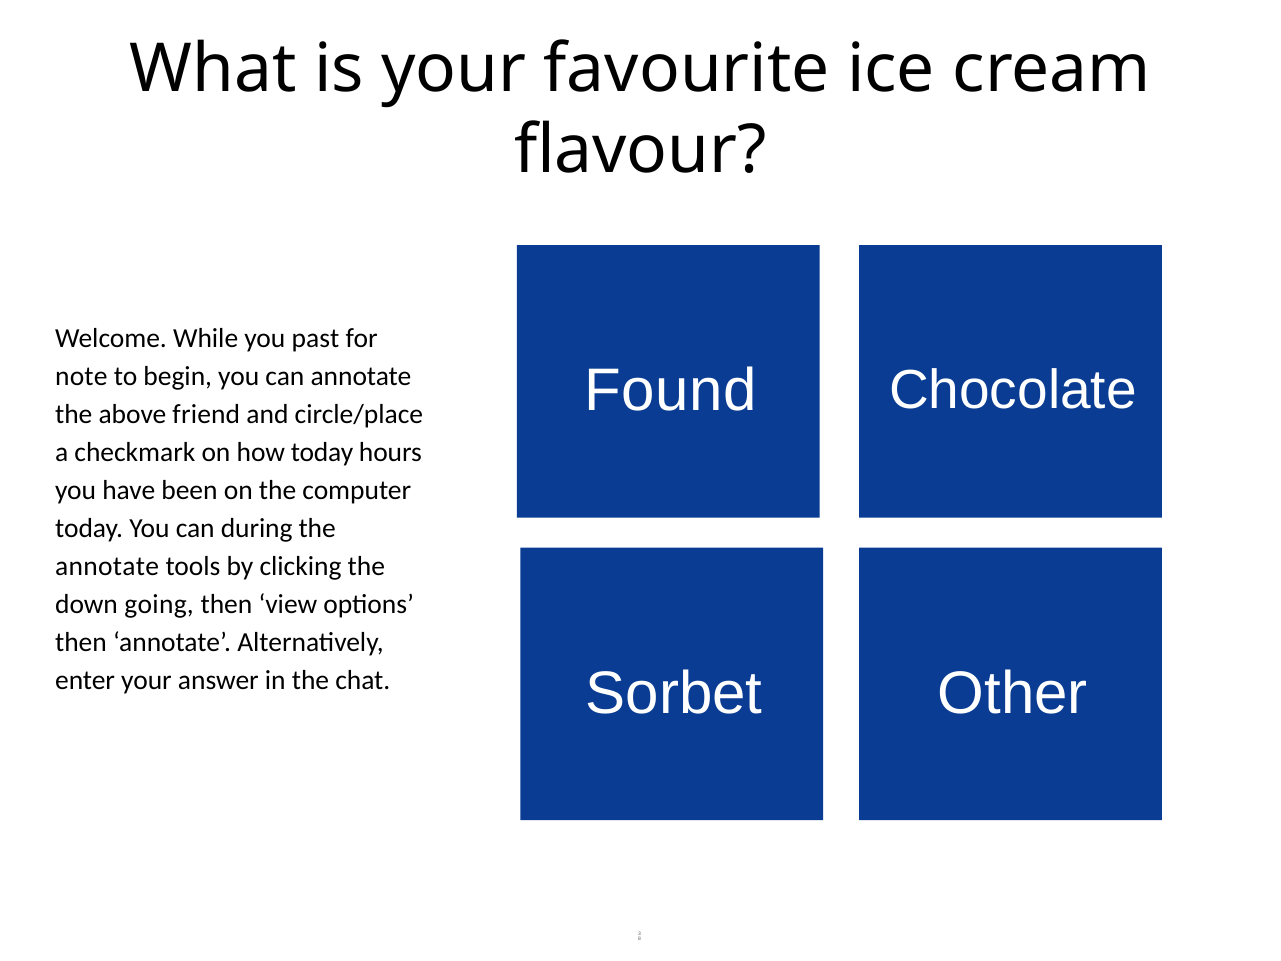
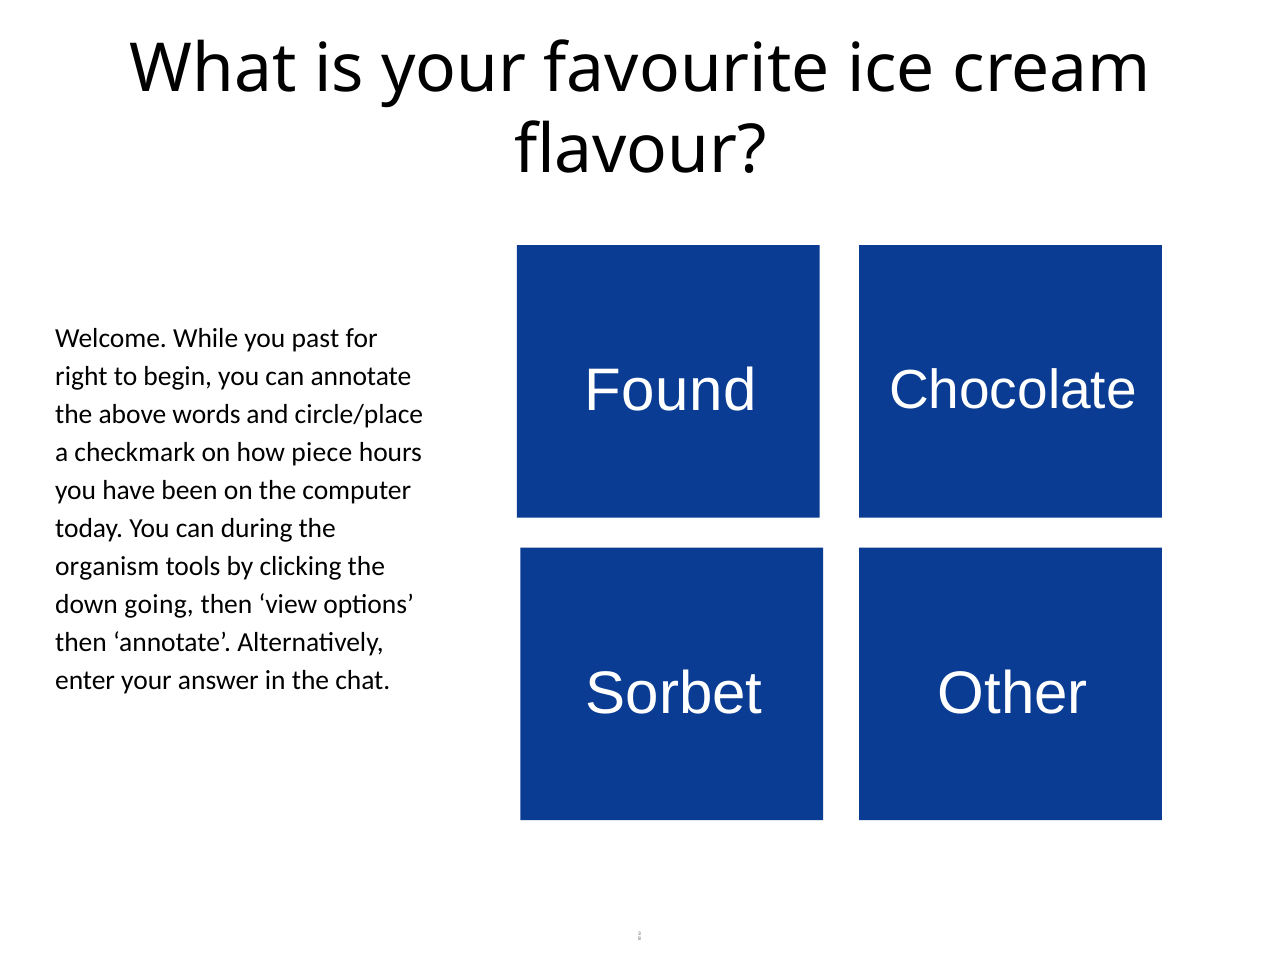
note: note -> right (81, 376)
friend: friend -> words (207, 414)
how today: today -> piece (322, 452)
annotate: annotate -> organism (107, 566)
